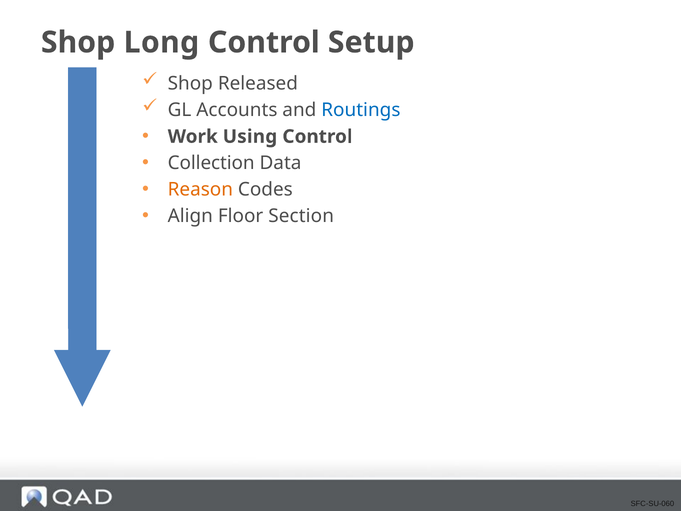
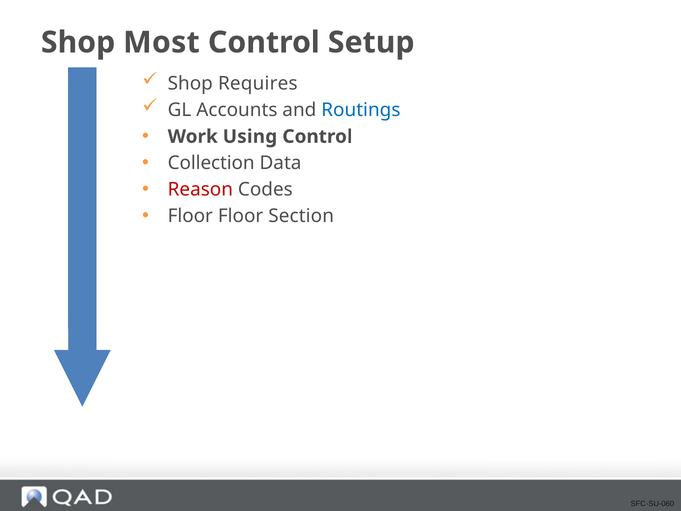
Long: Long -> Most (161, 42)
Released: Released -> Requires (258, 83)
Reason colour: orange -> red (200, 190)
Align: Align -> Floor (190, 216)
